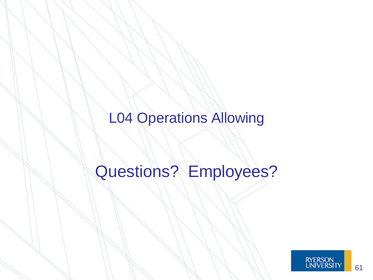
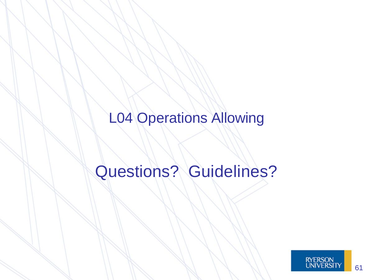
Employees: Employees -> Guidelines (233, 171)
